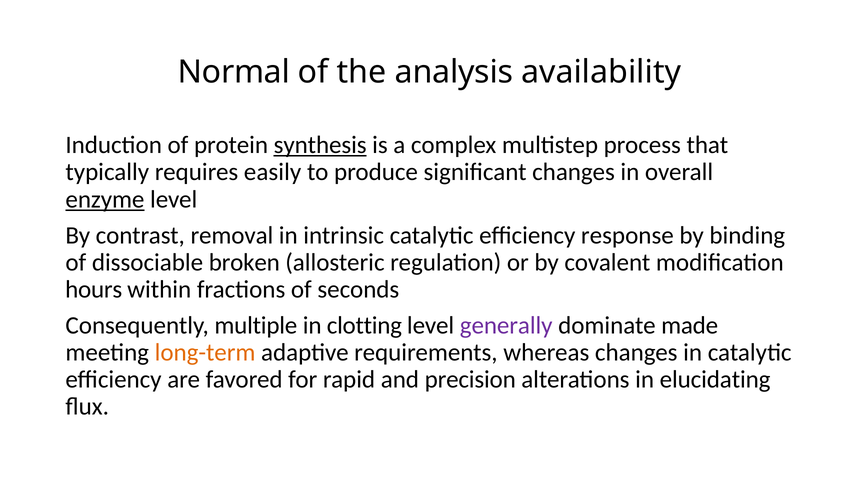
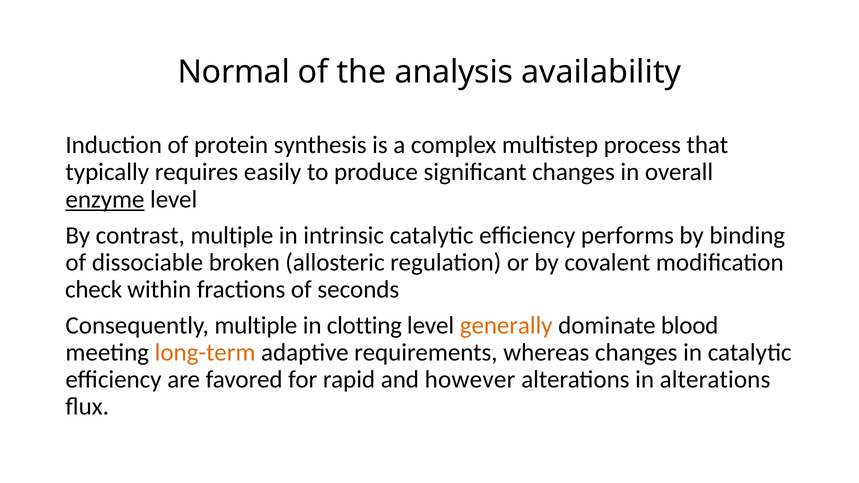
synthesis underline: present -> none (320, 145)
contrast removal: removal -> multiple (232, 235)
response: response -> performs (627, 235)
hours: hours -> check (94, 290)
generally colour: purple -> orange (506, 326)
made: made -> blood (690, 326)
precision: precision -> however (470, 380)
in elucidating: elucidating -> alterations (715, 380)
